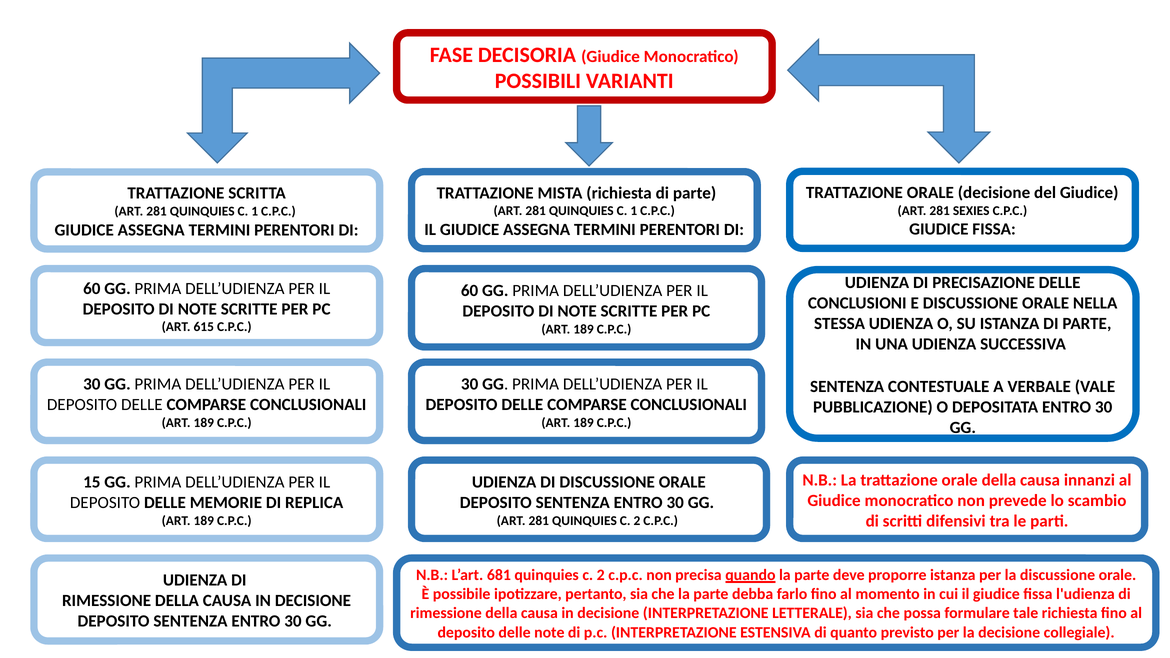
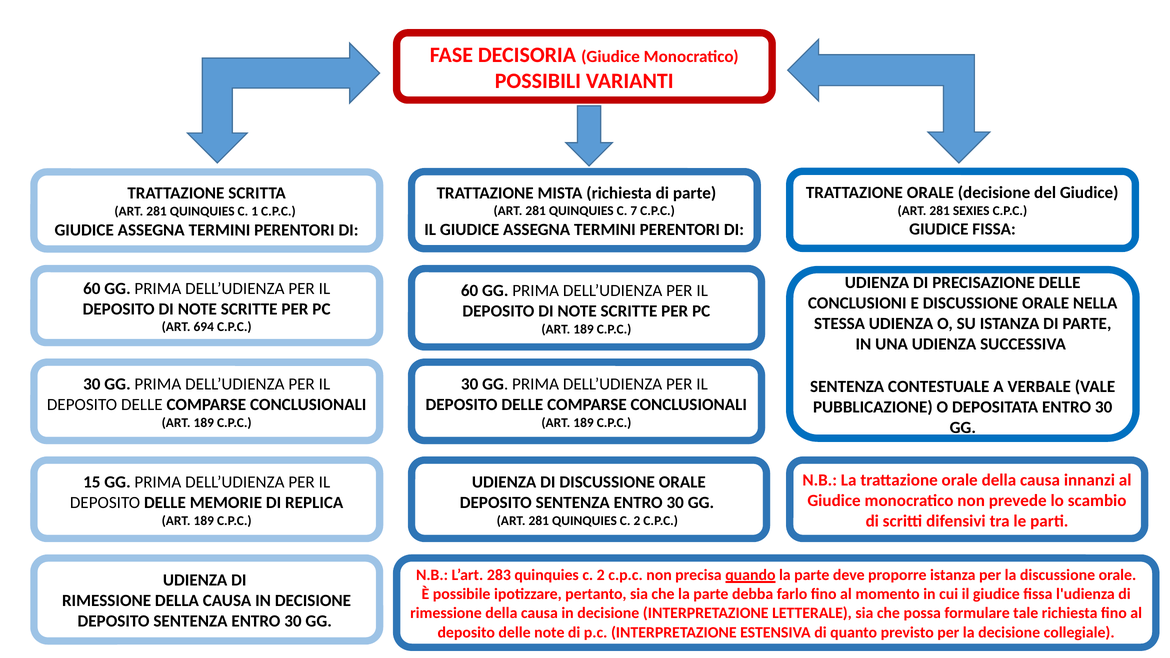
1: 1 -> 7 (634, 211)
615: 615 -> 694 (204, 327)
681: 681 -> 283 (499, 575)
